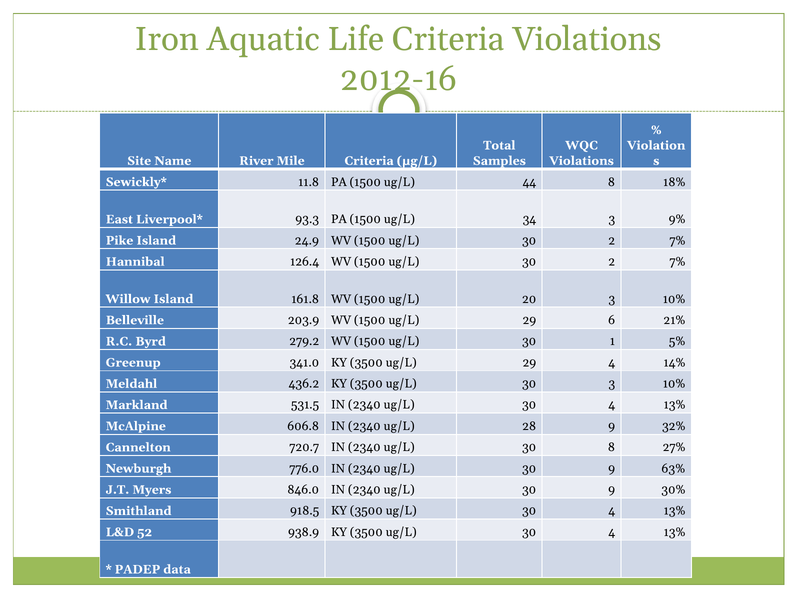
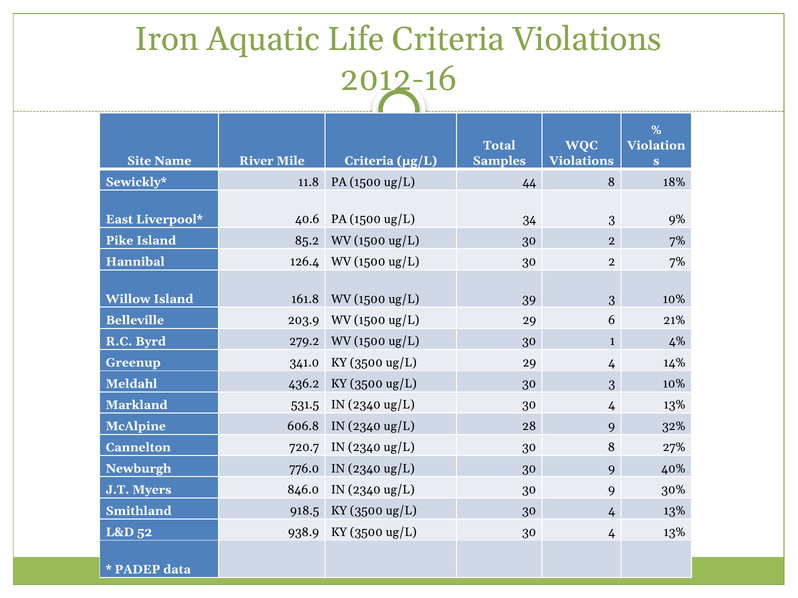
93.3: 93.3 -> 40.6 (307, 220)
24.9: 24.9 -> 85.2 (307, 241)
20: 20 -> 39 (529, 299)
5%: 5% -> 4% (677, 342)
63%: 63% -> 40% (673, 469)
